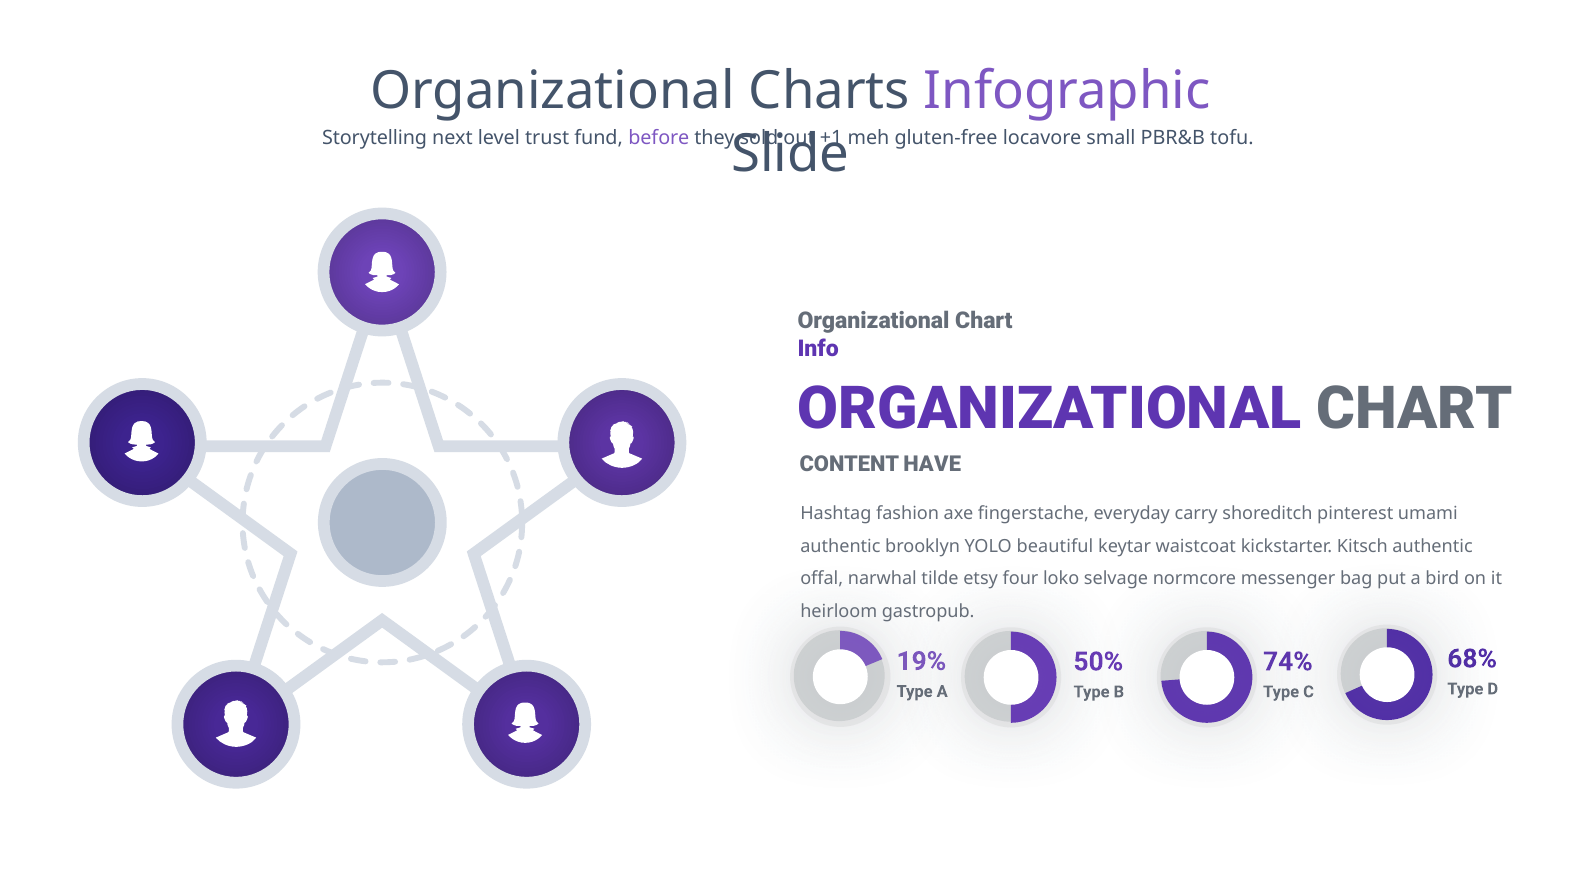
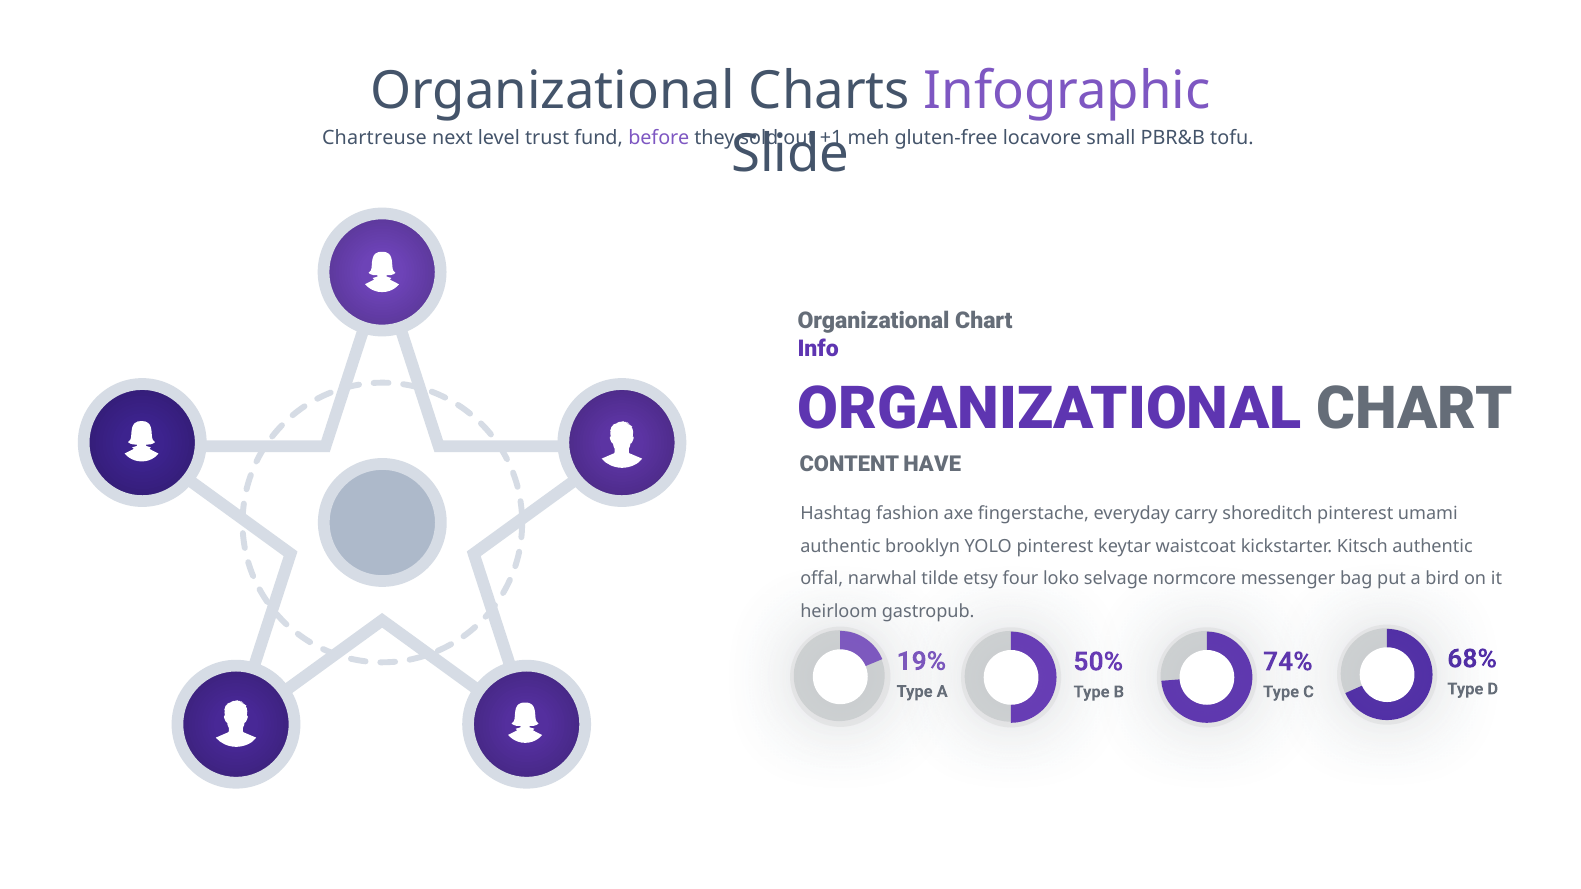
Storytelling: Storytelling -> Chartreuse (374, 138)
YOLO beautiful: beautiful -> pinterest (1055, 547)
